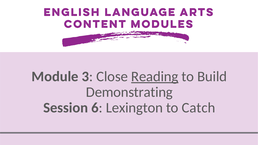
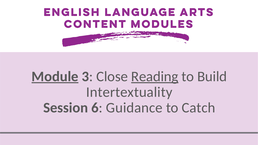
Module underline: none -> present (55, 77)
Demonstrating: Demonstrating -> Intertextuality (129, 92)
Lexington: Lexington -> Guidance (134, 108)
